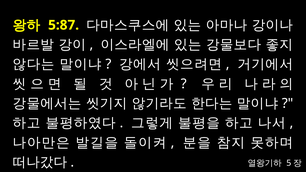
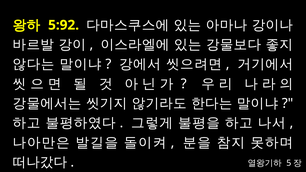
5:87: 5:87 -> 5:92 (64, 25)
